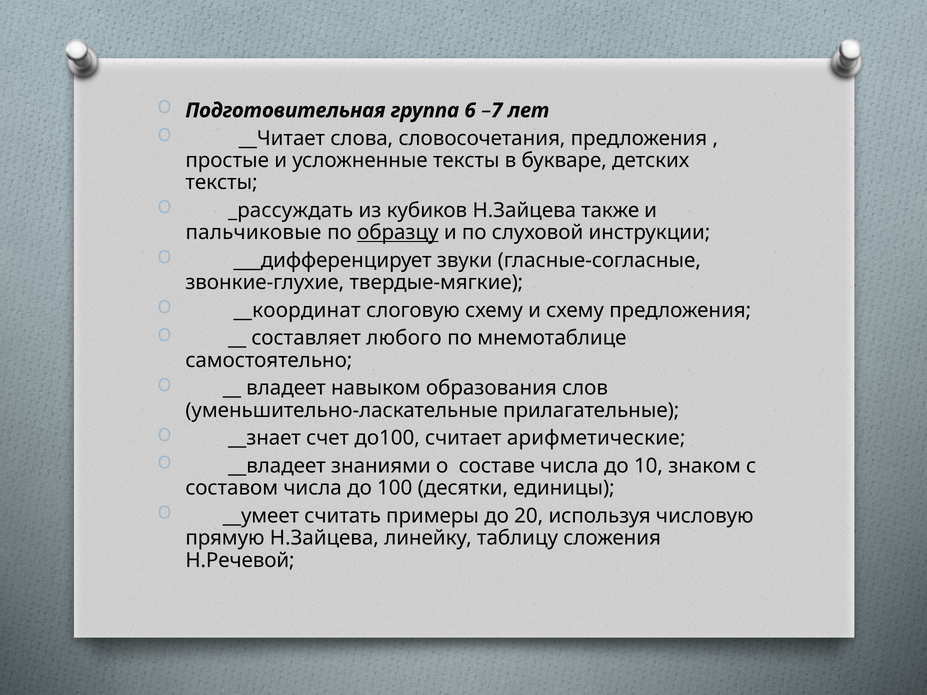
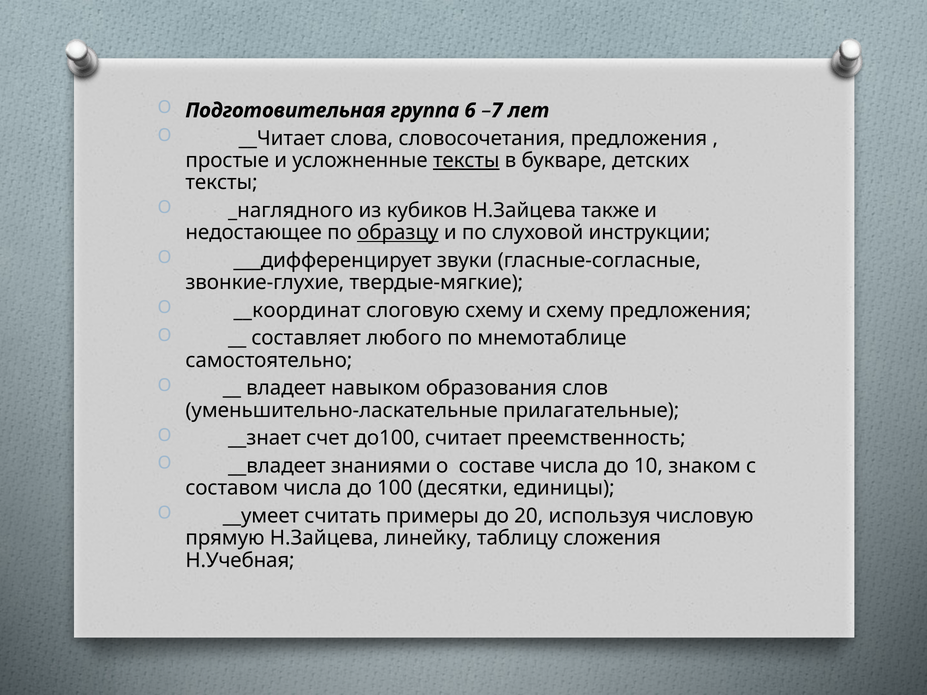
тексты underline: none -> present (466, 161)
_рассуждать: _рассуждать -> _наглядного (291, 211)
пальчиковые: пальчиковые -> недостающее (254, 233)
арифметические: арифметические -> преемственность (596, 438)
Н.Речевой: Н.Речевой -> Н.Учебная (240, 561)
